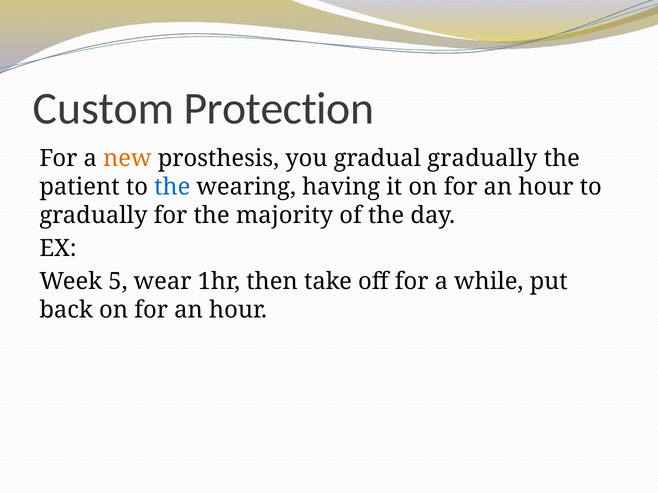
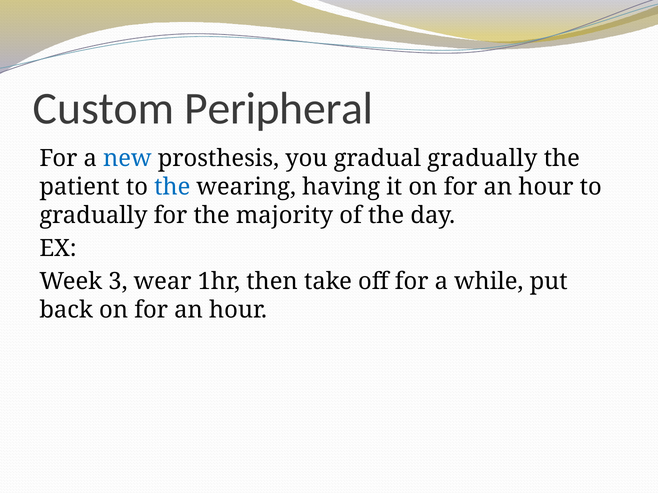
Protection: Protection -> Peripheral (279, 109)
new colour: orange -> blue (127, 158)
5: 5 -> 3 (118, 282)
